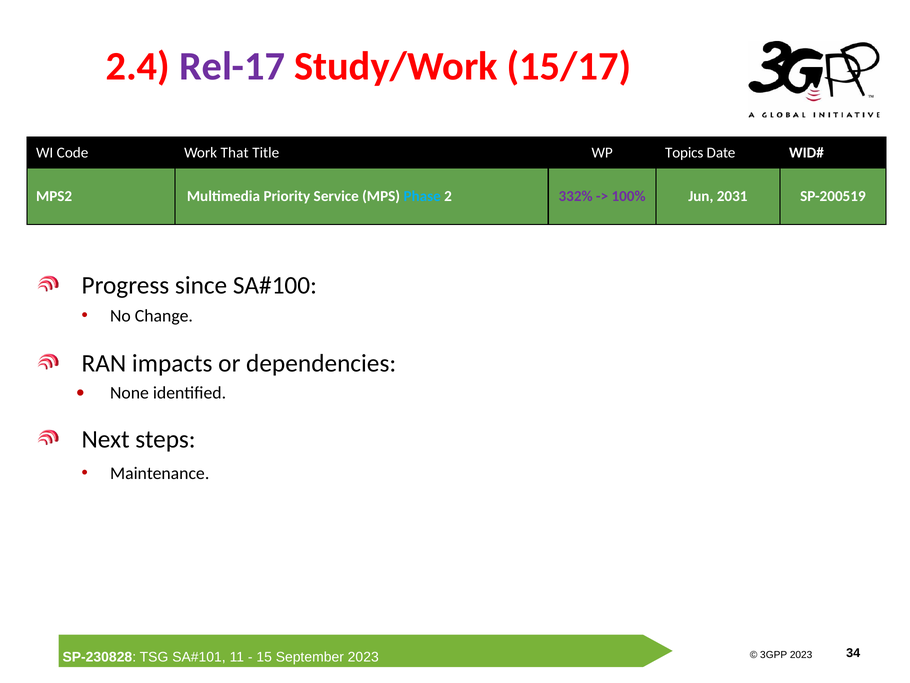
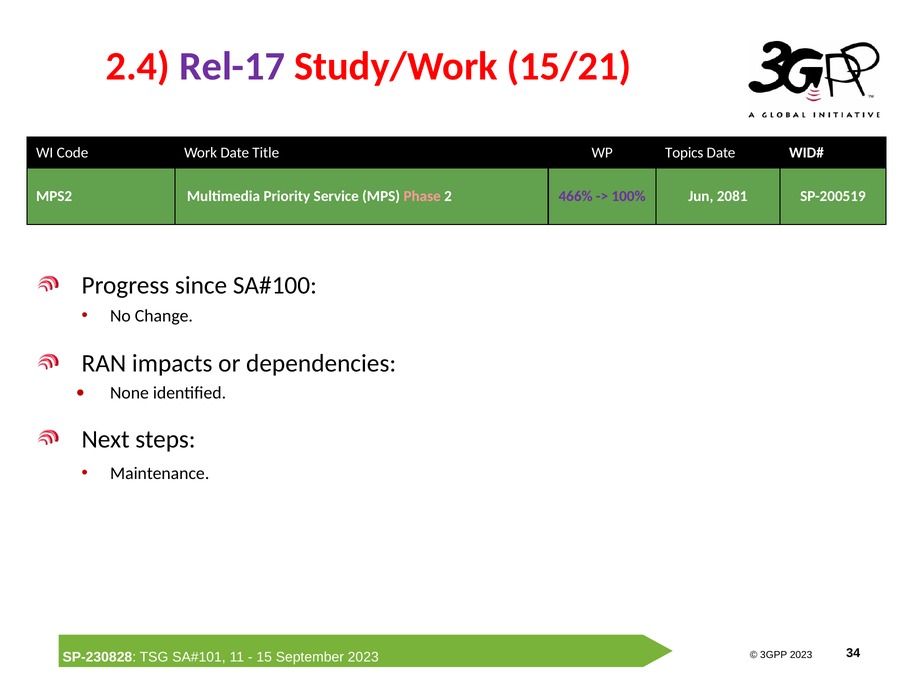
15/17: 15/17 -> 15/21 (569, 66)
Work That: That -> Date (235, 153)
Phase colour: light blue -> pink (422, 196)
332%: 332% -> 466% (576, 196)
2031: 2031 -> 2081 (732, 196)
